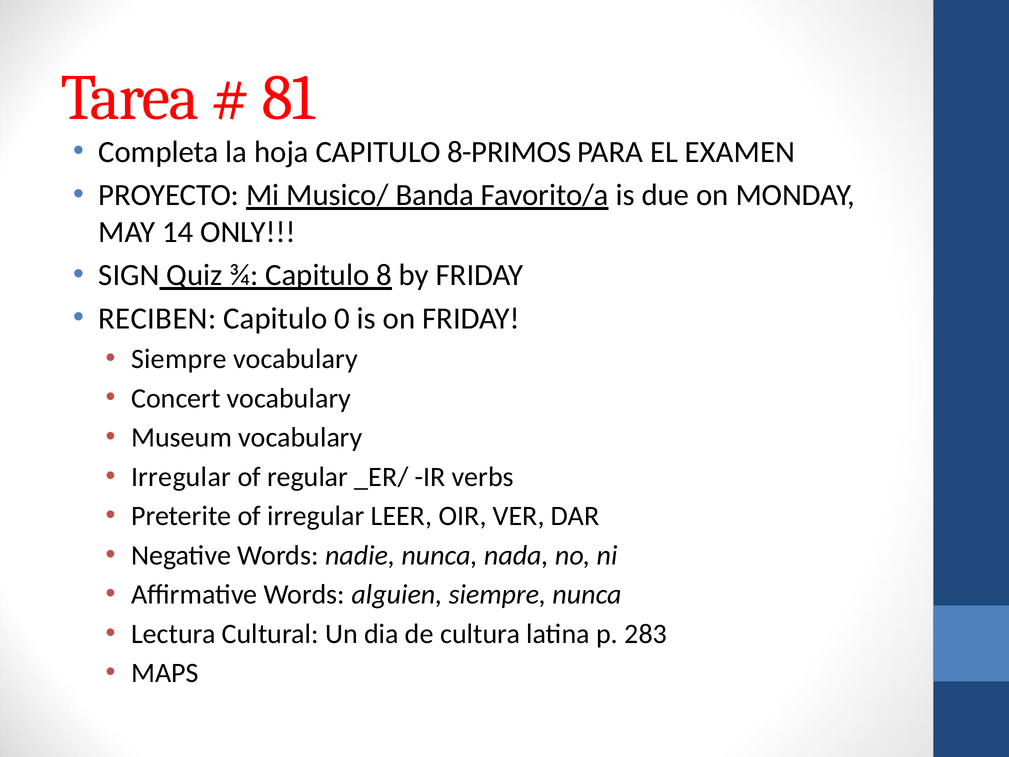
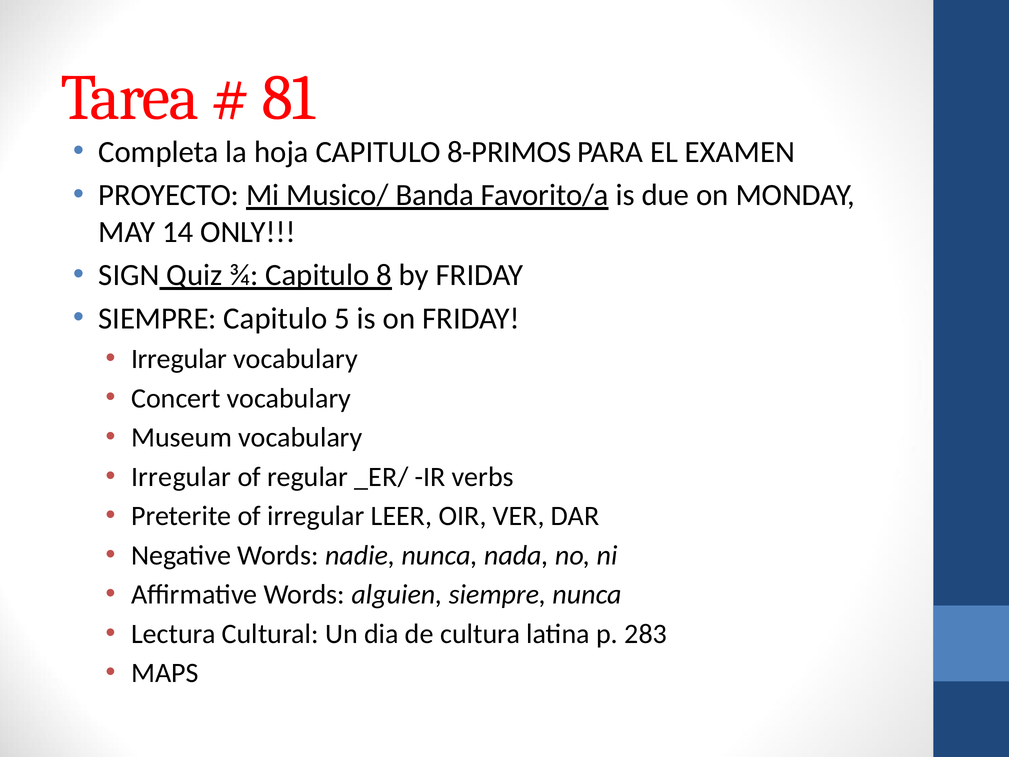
RECIBEN: RECIBEN -> SIEMPRE (158, 318)
0: 0 -> 5 (342, 318)
Siempre: Siempre -> Irregular (179, 359)
